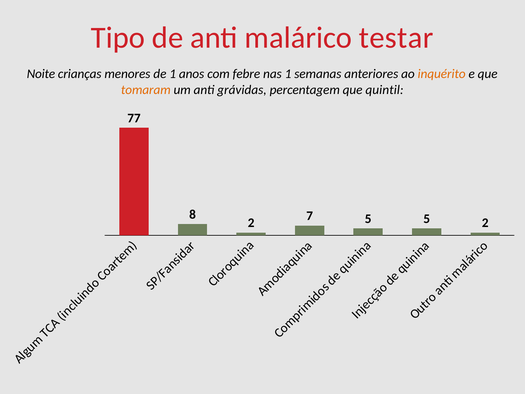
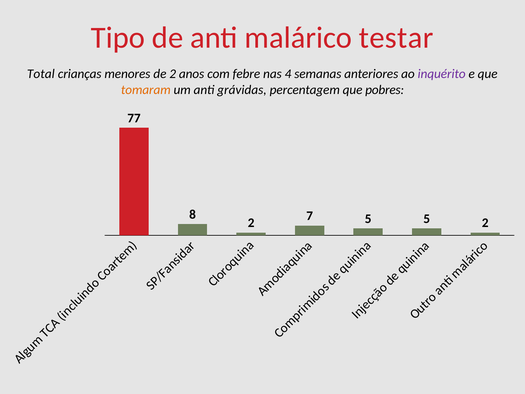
Noite: Noite -> Total (41, 74)
de 1: 1 -> 2 (173, 74)
nas 1: 1 -> 4 (288, 74)
inquérito colour: orange -> purple (442, 74)
quintil: quintil -> pobres (385, 90)
